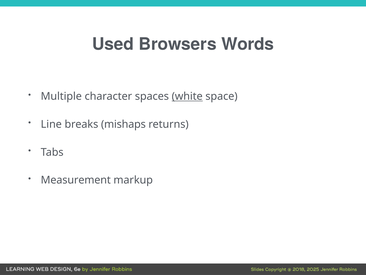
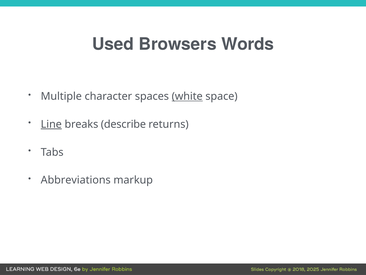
Line underline: none -> present (51, 124)
mishaps: mishaps -> describe (123, 124)
Measurement: Measurement -> Abbreviations (76, 180)
